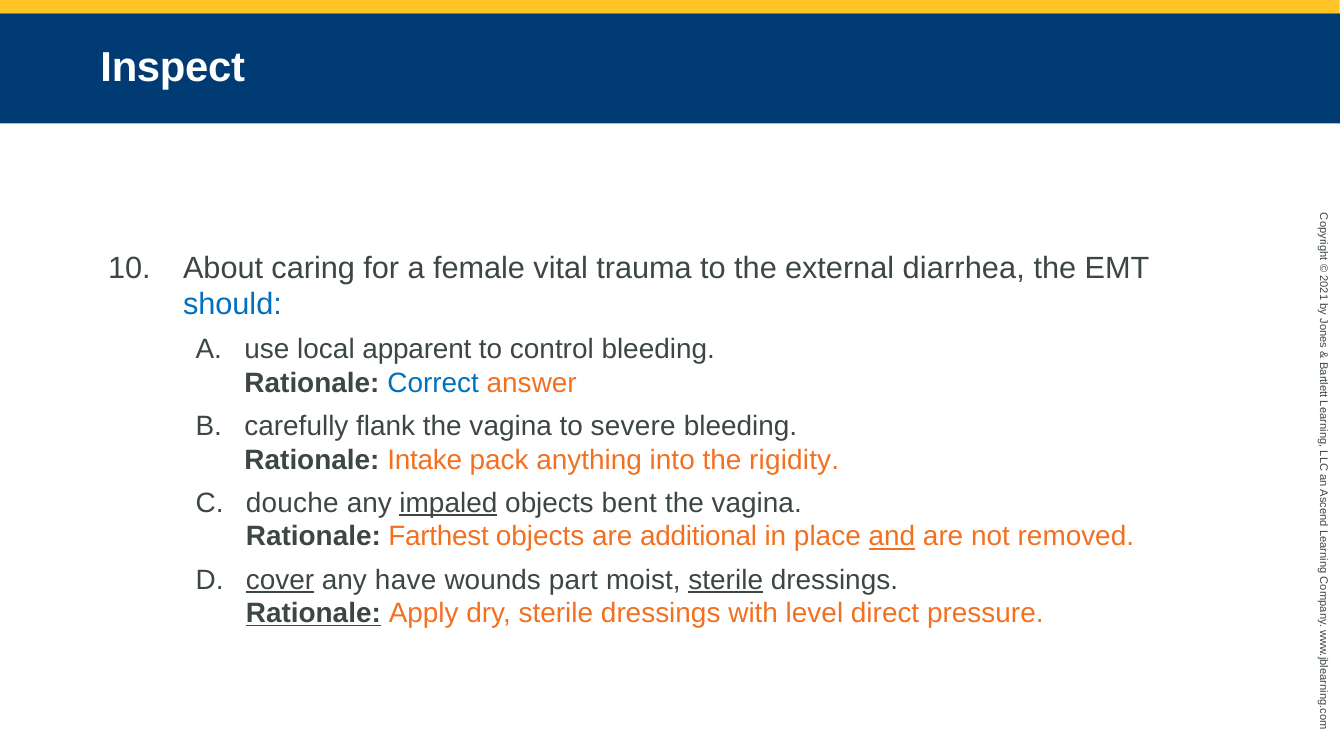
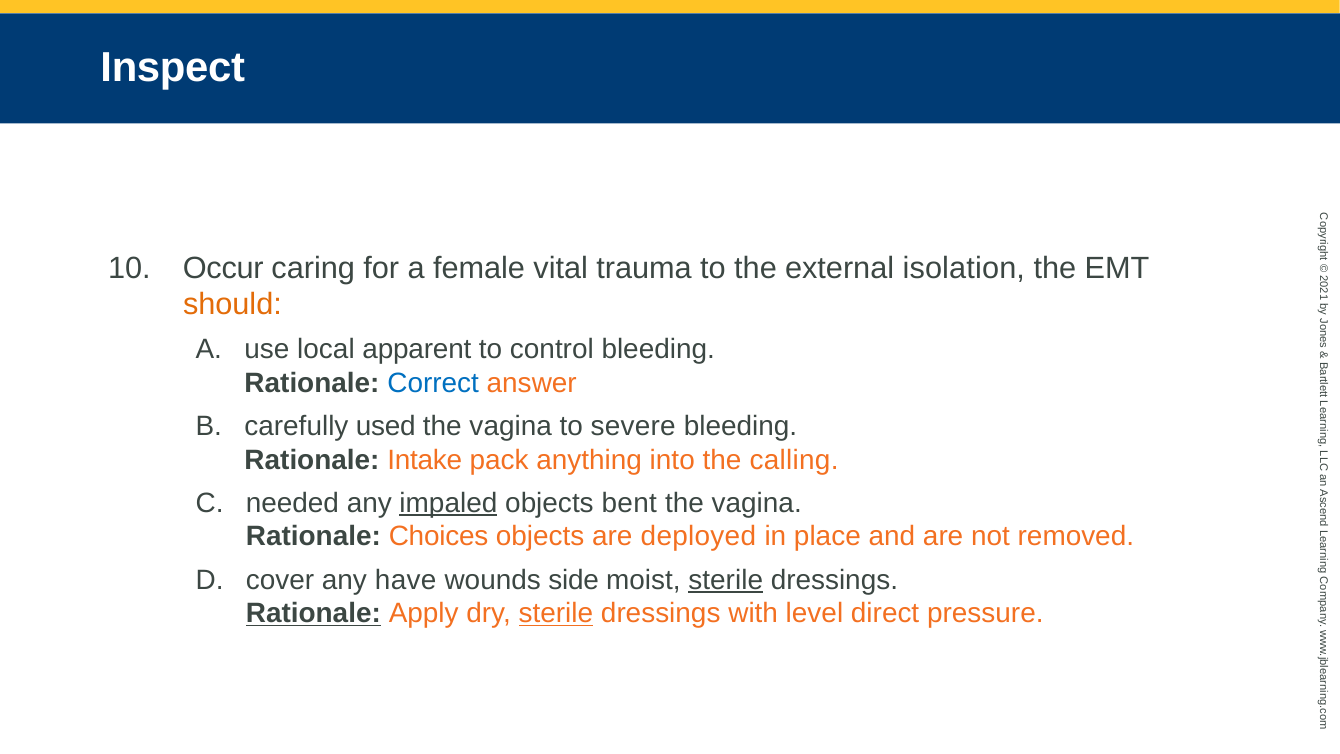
About: About -> Occur (223, 268)
diarrhea: diarrhea -> isolation (964, 268)
should colour: blue -> orange (232, 305)
flank: flank -> used (386, 426)
rigidity: rigidity -> calling (794, 460)
douche: douche -> needed (292, 503)
Farthest: Farthest -> Choices (439, 536)
additional: additional -> deployed (698, 536)
and underline: present -> none (892, 536)
cover underline: present -> none (280, 580)
part: part -> side (574, 580)
sterile underline: none -> present (556, 613)
